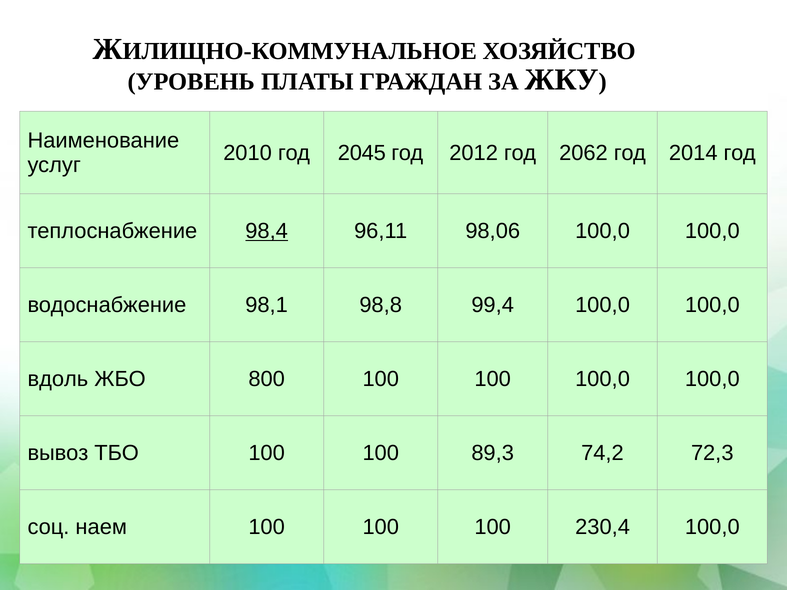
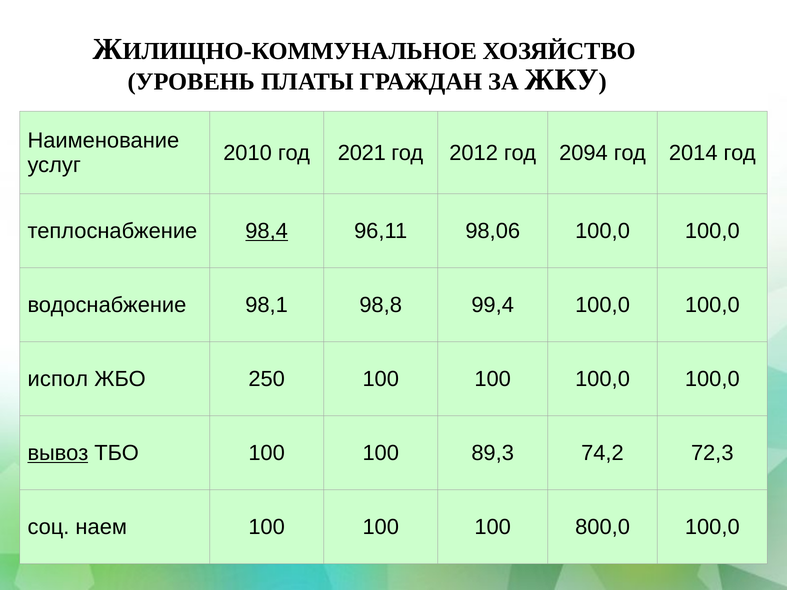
2045: 2045 -> 2021 (362, 153)
2062: 2062 -> 2094 (583, 153)
вдоль: вдоль -> испол (58, 379)
800: 800 -> 250 (267, 379)
вывоз underline: none -> present (58, 453)
230,4: 230,4 -> 800,0 (603, 527)
